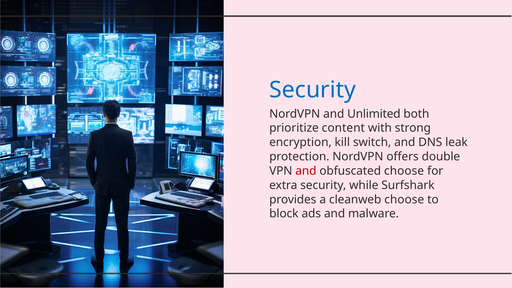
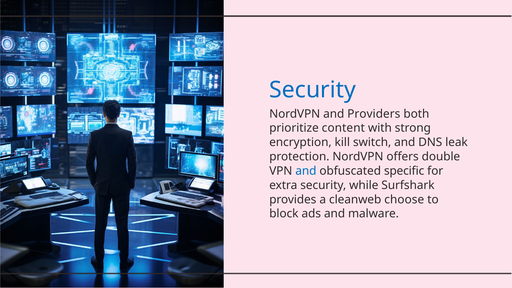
Unlimited: Unlimited -> Providers (374, 114)
and colour: red -> blue (306, 171)
obfuscated choose: choose -> speciﬁc (404, 171)
